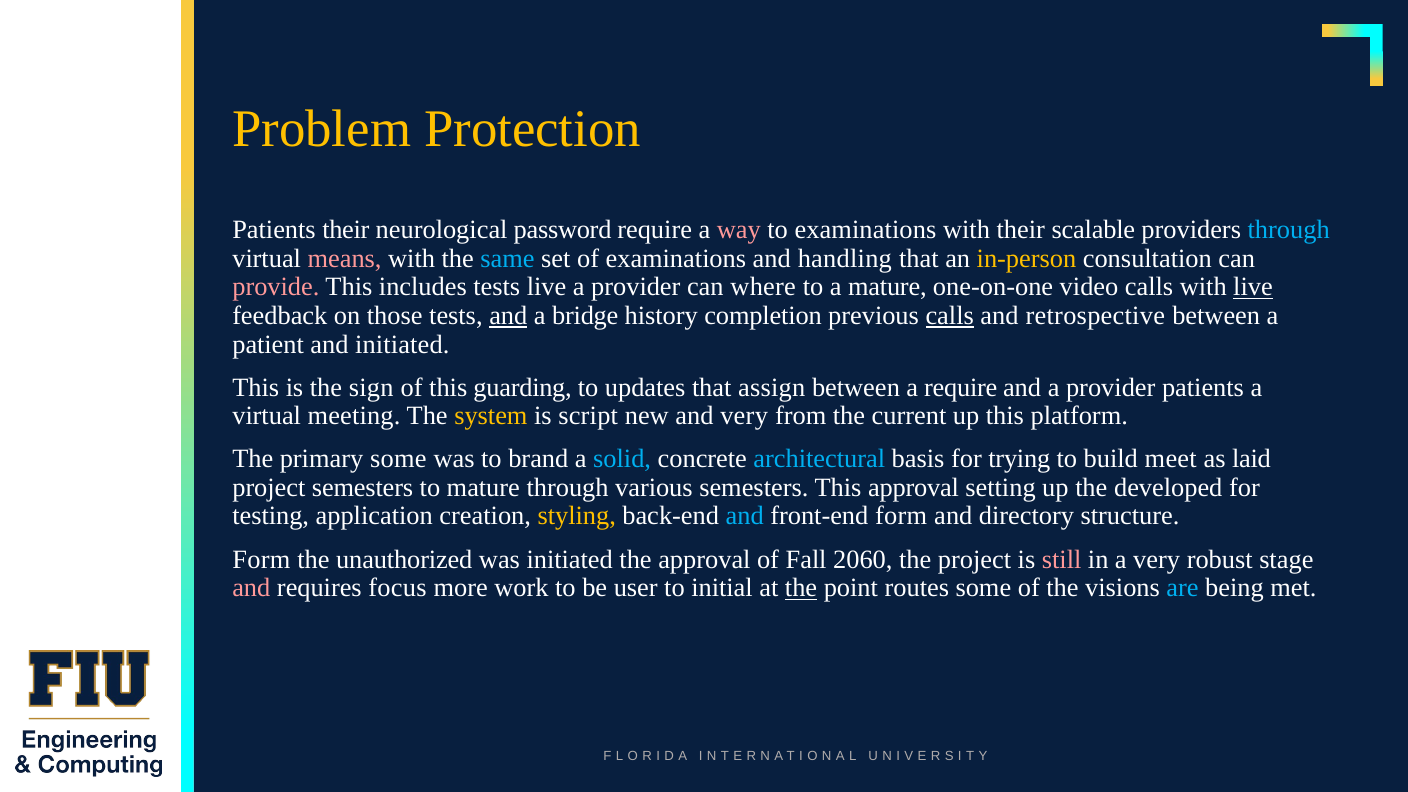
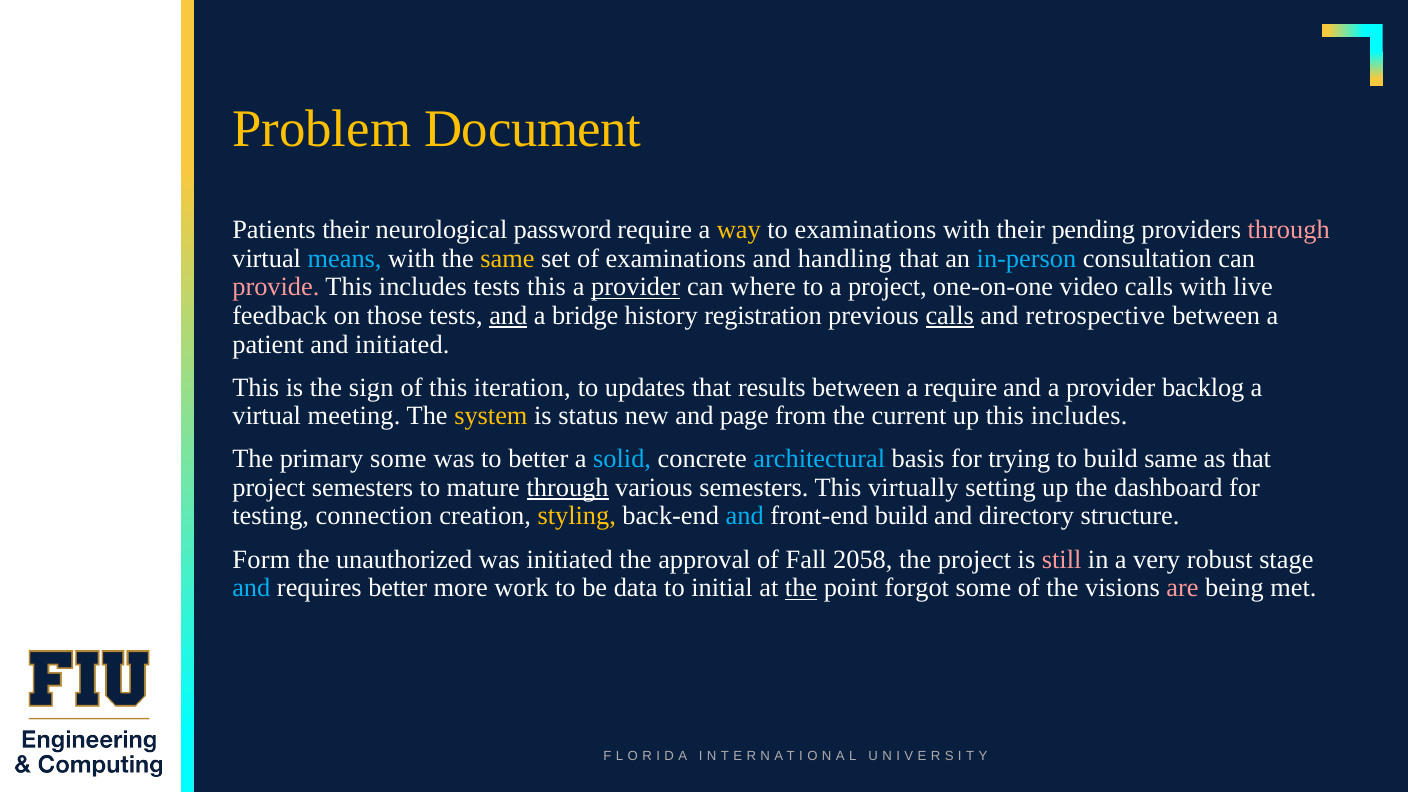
Protection: Protection -> Document (533, 129)
way colour: pink -> yellow (739, 230)
scalable: scalable -> pending (1093, 230)
through colour: light blue -> pink (1289, 230)
means colour: pink -> light blue (345, 259)
same colour: light blue -> yellow (507, 259)
in-person colour: yellow -> light blue (1027, 259)
tests live: live -> this (546, 287)
provider underline: none -> present (636, 287)
a mature: mature -> project (887, 287)
live underline: present -> none (1253, 287)
completion: completion -> registration (763, 316)
guarding: guarding -> iteration (522, 387)
assign: assign -> results (772, 387)
provider patients: patients -> backlog (1203, 387)
script: script -> status (588, 416)
and very: very -> page (744, 416)
up this platform: platform -> includes (1079, 416)
to brand: brand -> better (538, 459)
build meet: meet -> same (1171, 459)
as laid: laid -> that (1252, 459)
through underline: none -> present (568, 488)
This approval: approval -> virtually (913, 488)
developed: developed -> dashboard (1168, 488)
application: application -> connection (374, 516)
front-end form: form -> build (901, 516)
2060: 2060 -> 2058 (863, 559)
and colour: pink -> light blue (251, 588)
requires focus: focus -> better (398, 588)
user: user -> data (636, 588)
routes: routes -> forgot (917, 588)
are colour: light blue -> pink (1183, 588)
